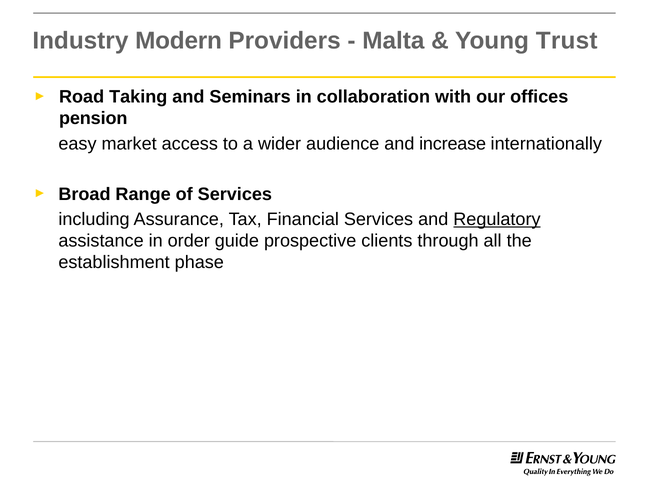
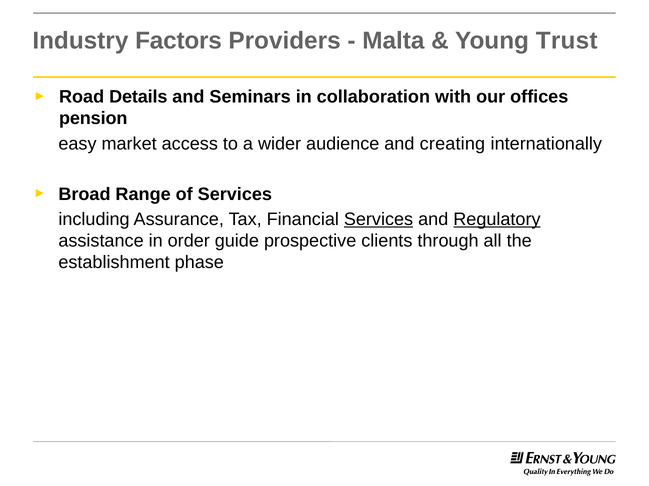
Modern: Modern -> Factors (179, 41)
Taking: Taking -> Details (138, 97)
increase: increase -> creating (452, 144)
Services underline: none -> present (379, 220)
